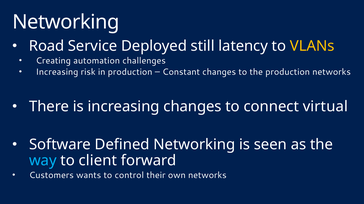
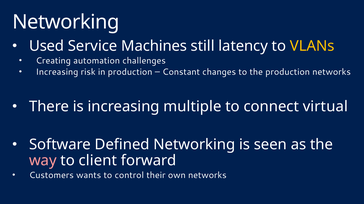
Road: Road -> Used (47, 46)
Deployed: Deployed -> Machines (154, 46)
increasing changes: changes -> multiple (192, 107)
way colour: light blue -> pink (43, 161)
